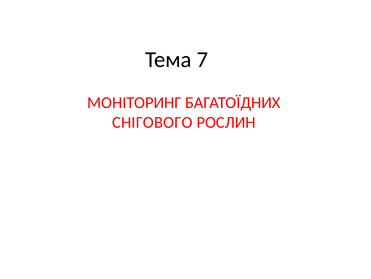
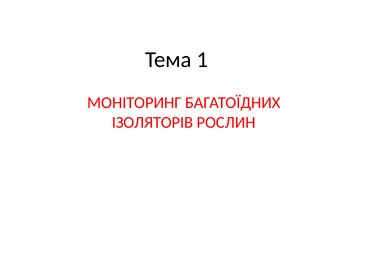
7: 7 -> 1 (202, 60)
СНІГОВОГО: СНІГОВОГО -> ІЗОЛЯТОРІВ (152, 122)
